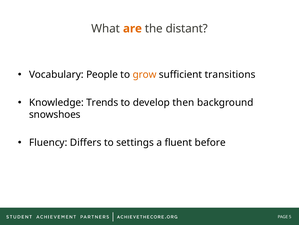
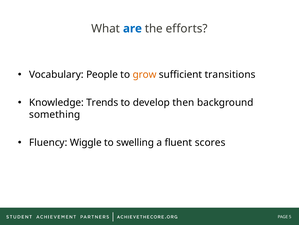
are colour: orange -> blue (132, 28)
distant: distant -> efforts (187, 28)
snowshoes: snowshoes -> something (55, 114)
Differs: Differs -> Wiggle (86, 142)
settings: settings -> swelling (135, 142)
before: before -> scores (210, 142)
